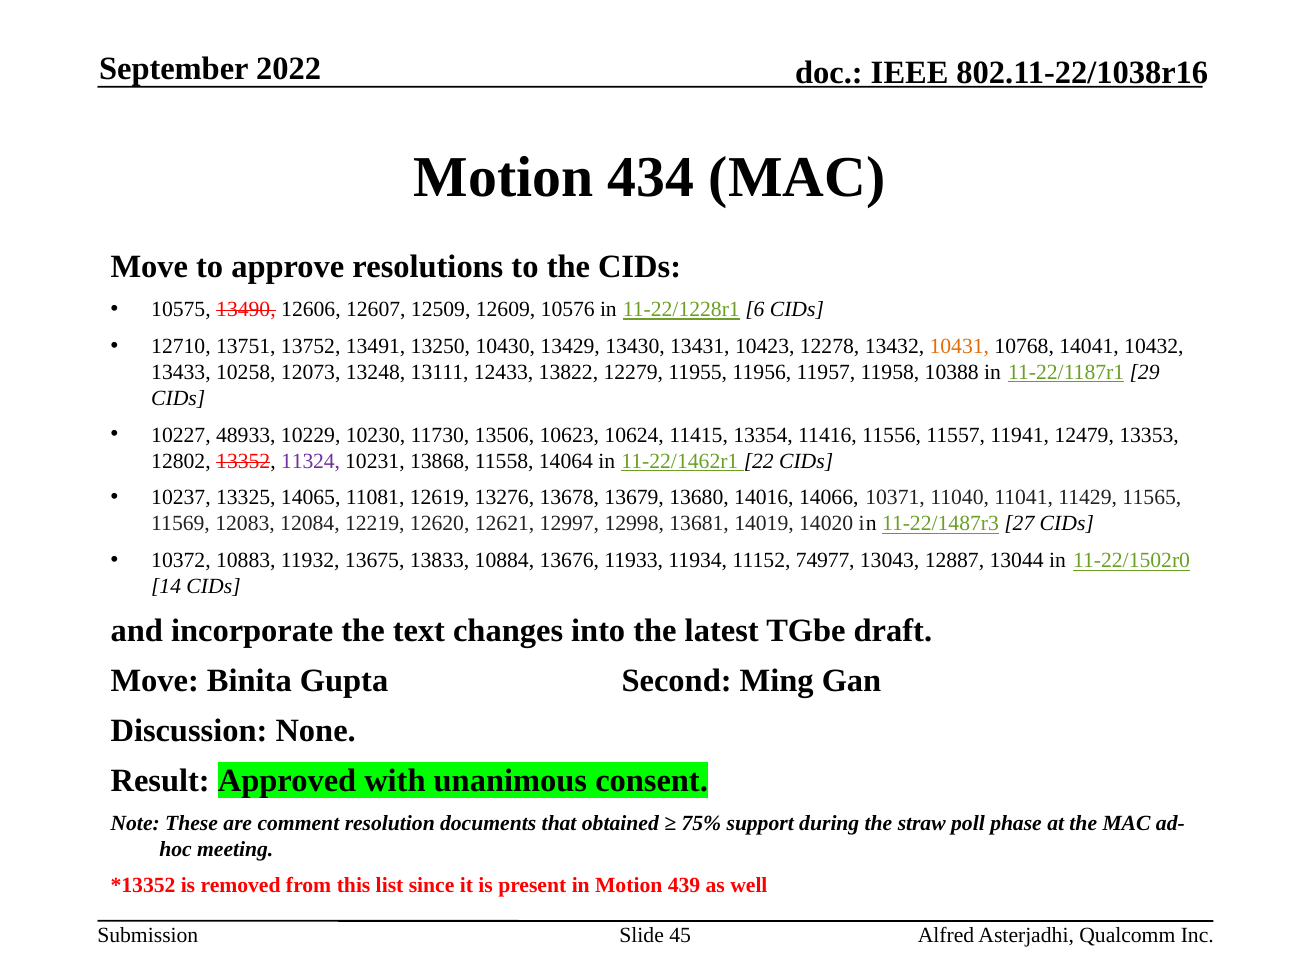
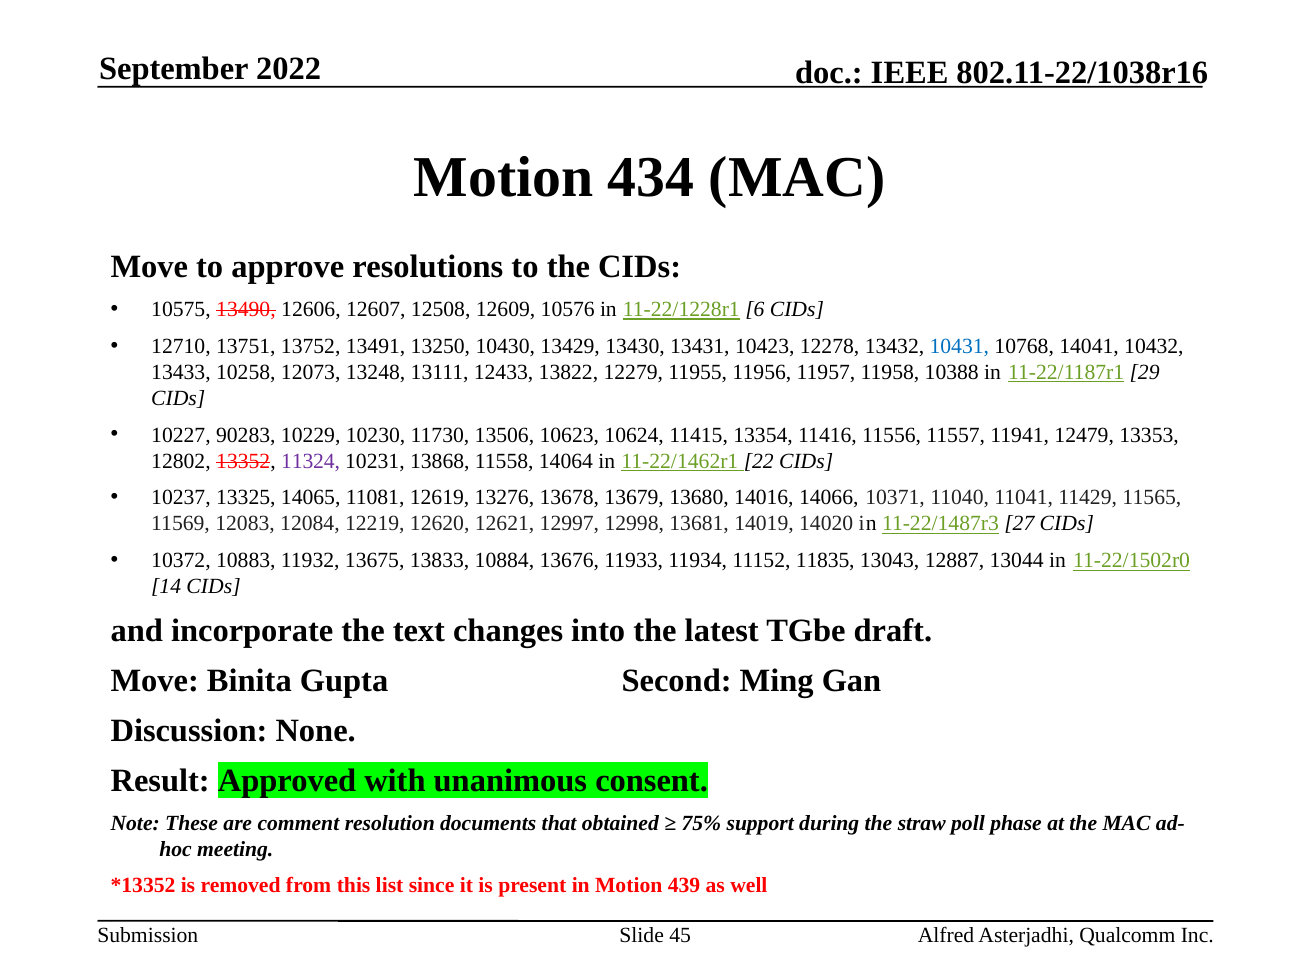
12509: 12509 -> 12508 (441, 309)
10431 colour: orange -> blue (959, 346)
48933: 48933 -> 90283 (246, 435)
74977: 74977 -> 11835 (825, 561)
